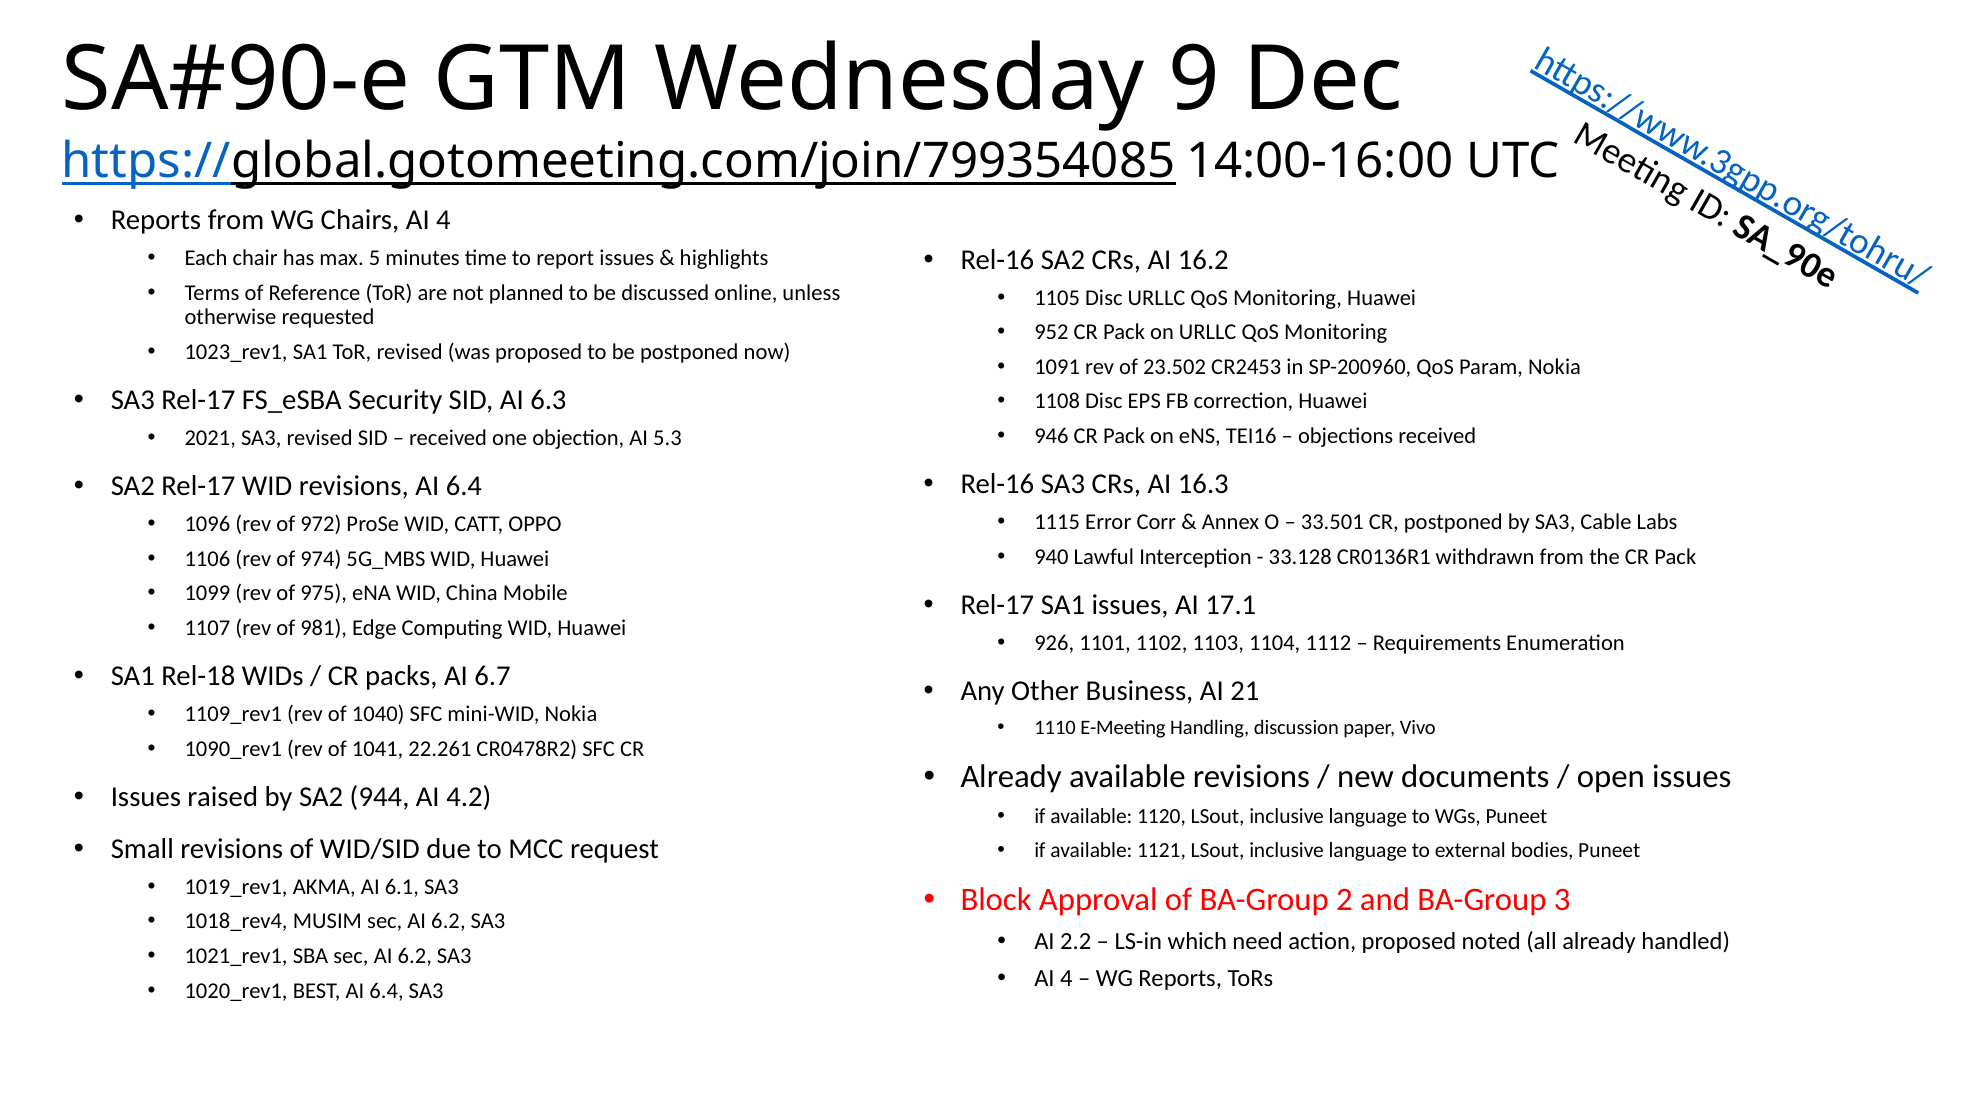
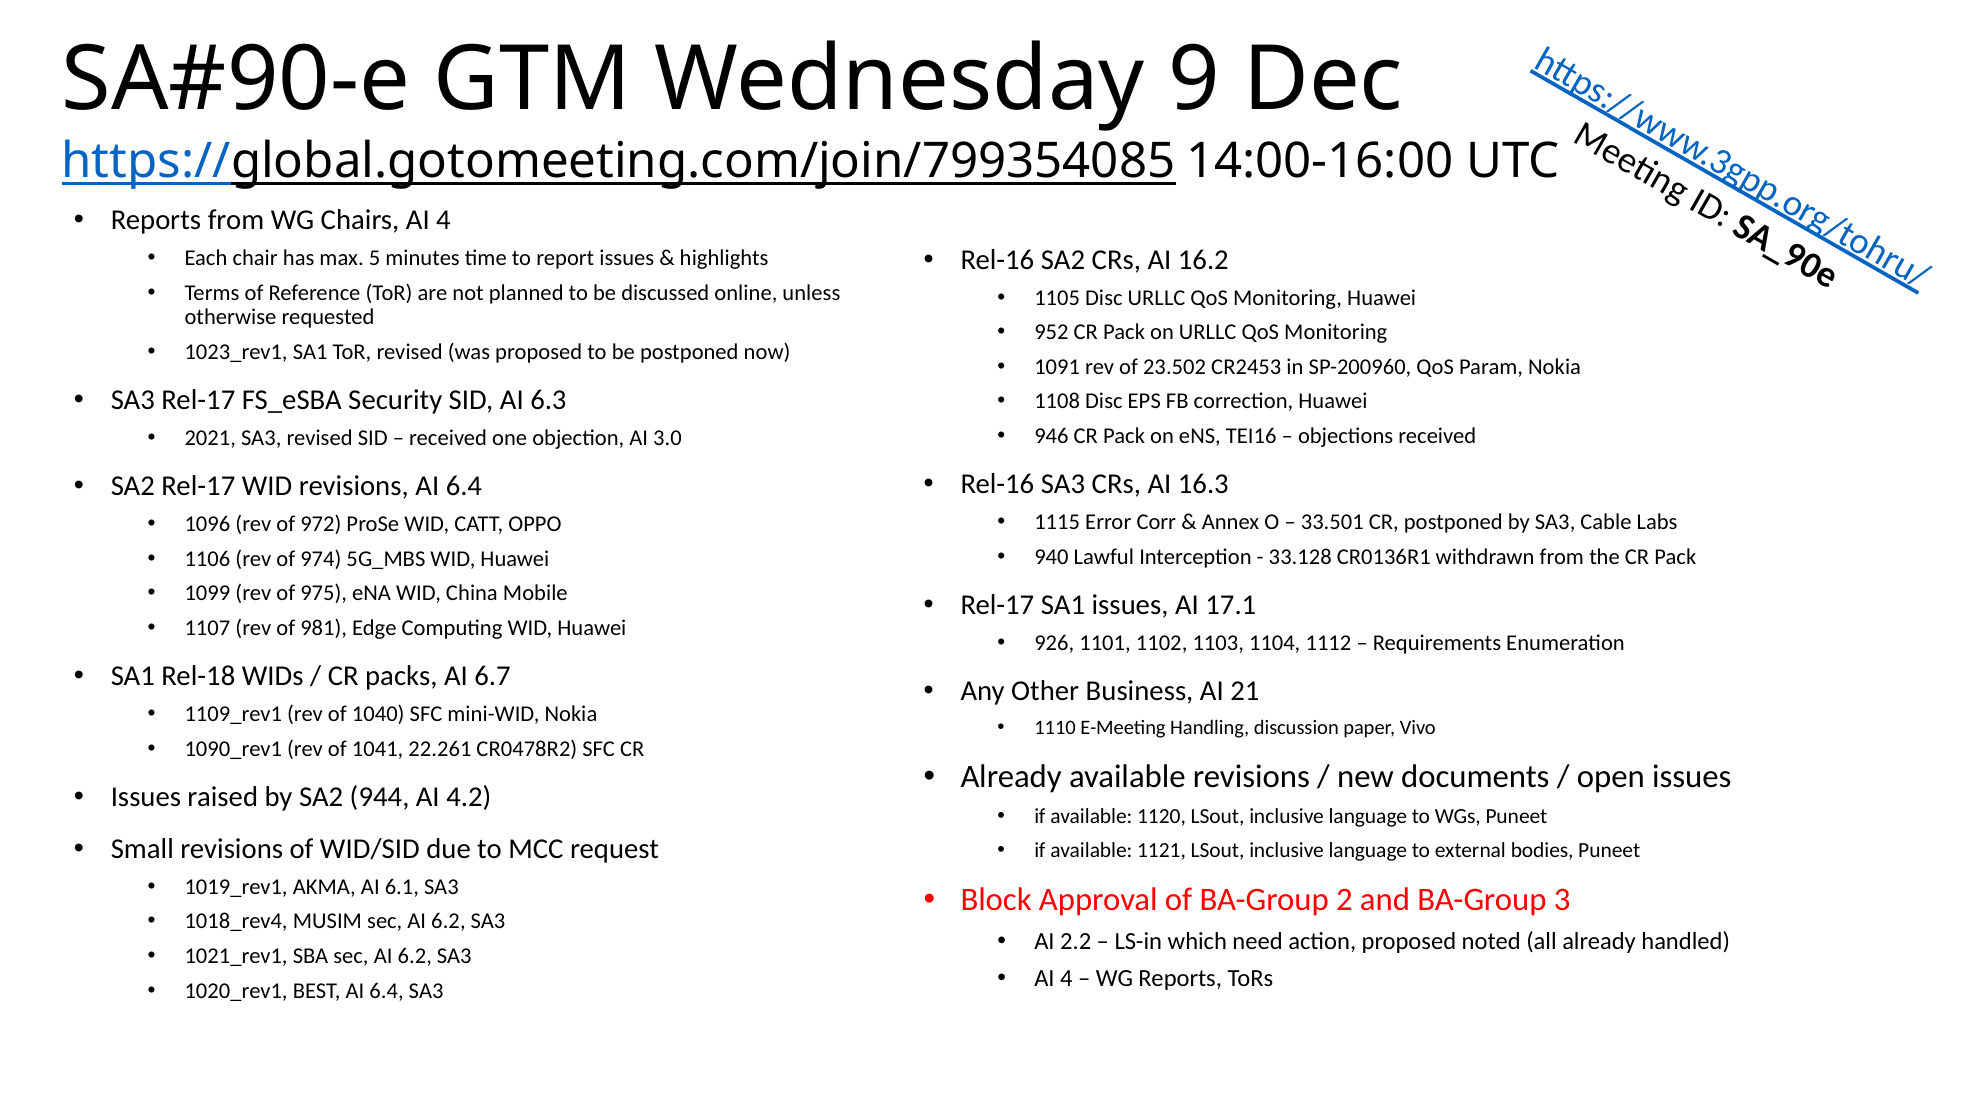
5.3: 5.3 -> 3.0 (668, 438)
